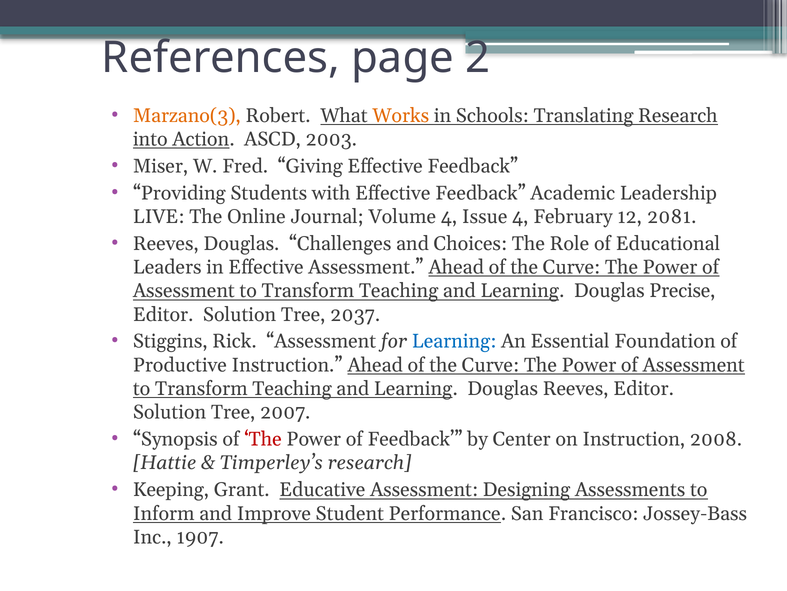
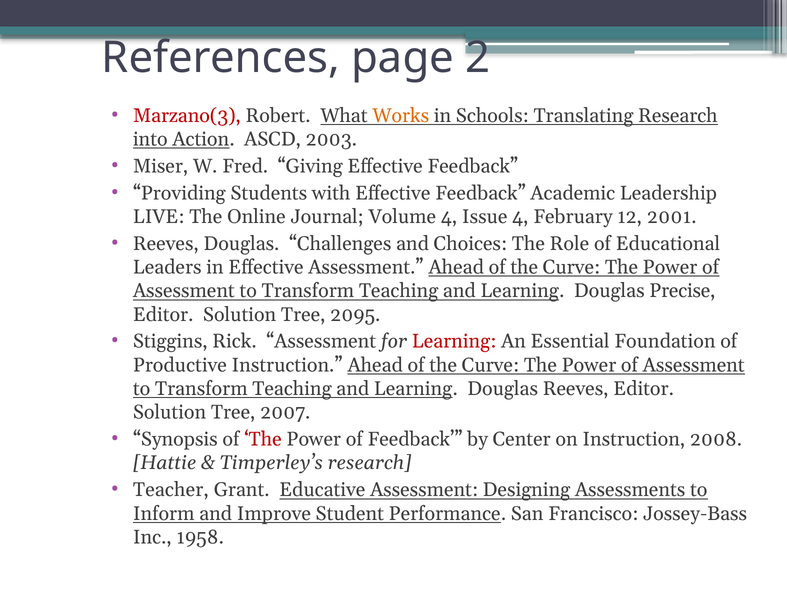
Marzano(3 colour: orange -> red (187, 115)
2081: 2081 -> 2001 (672, 216)
2037: 2037 -> 2095 (355, 314)
Learning colour: blue -> red (454, 341)
Keeping: Keeping -> Teacher (171, 489)
1907: 1907 -> 1958 (200, 537)
